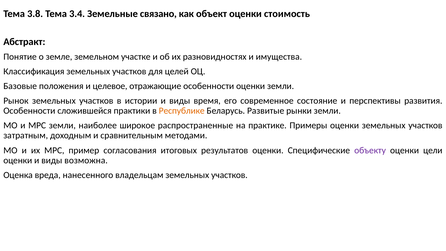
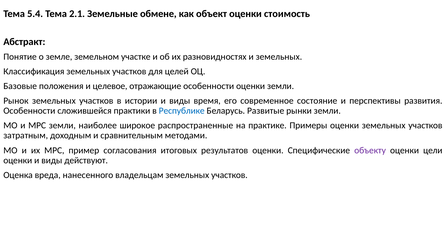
3.8: 3.8 -> 5.4 (35, 14)
3.4: 3.4 -> 2.1 (77, 14)
связано: связано -> обмене (158, 14)
и имущества: имущества -> земельных (279, 57)
Республике colour: orange -> blue (182, 111)
возможна: возможна -> действуют (86, 160)
